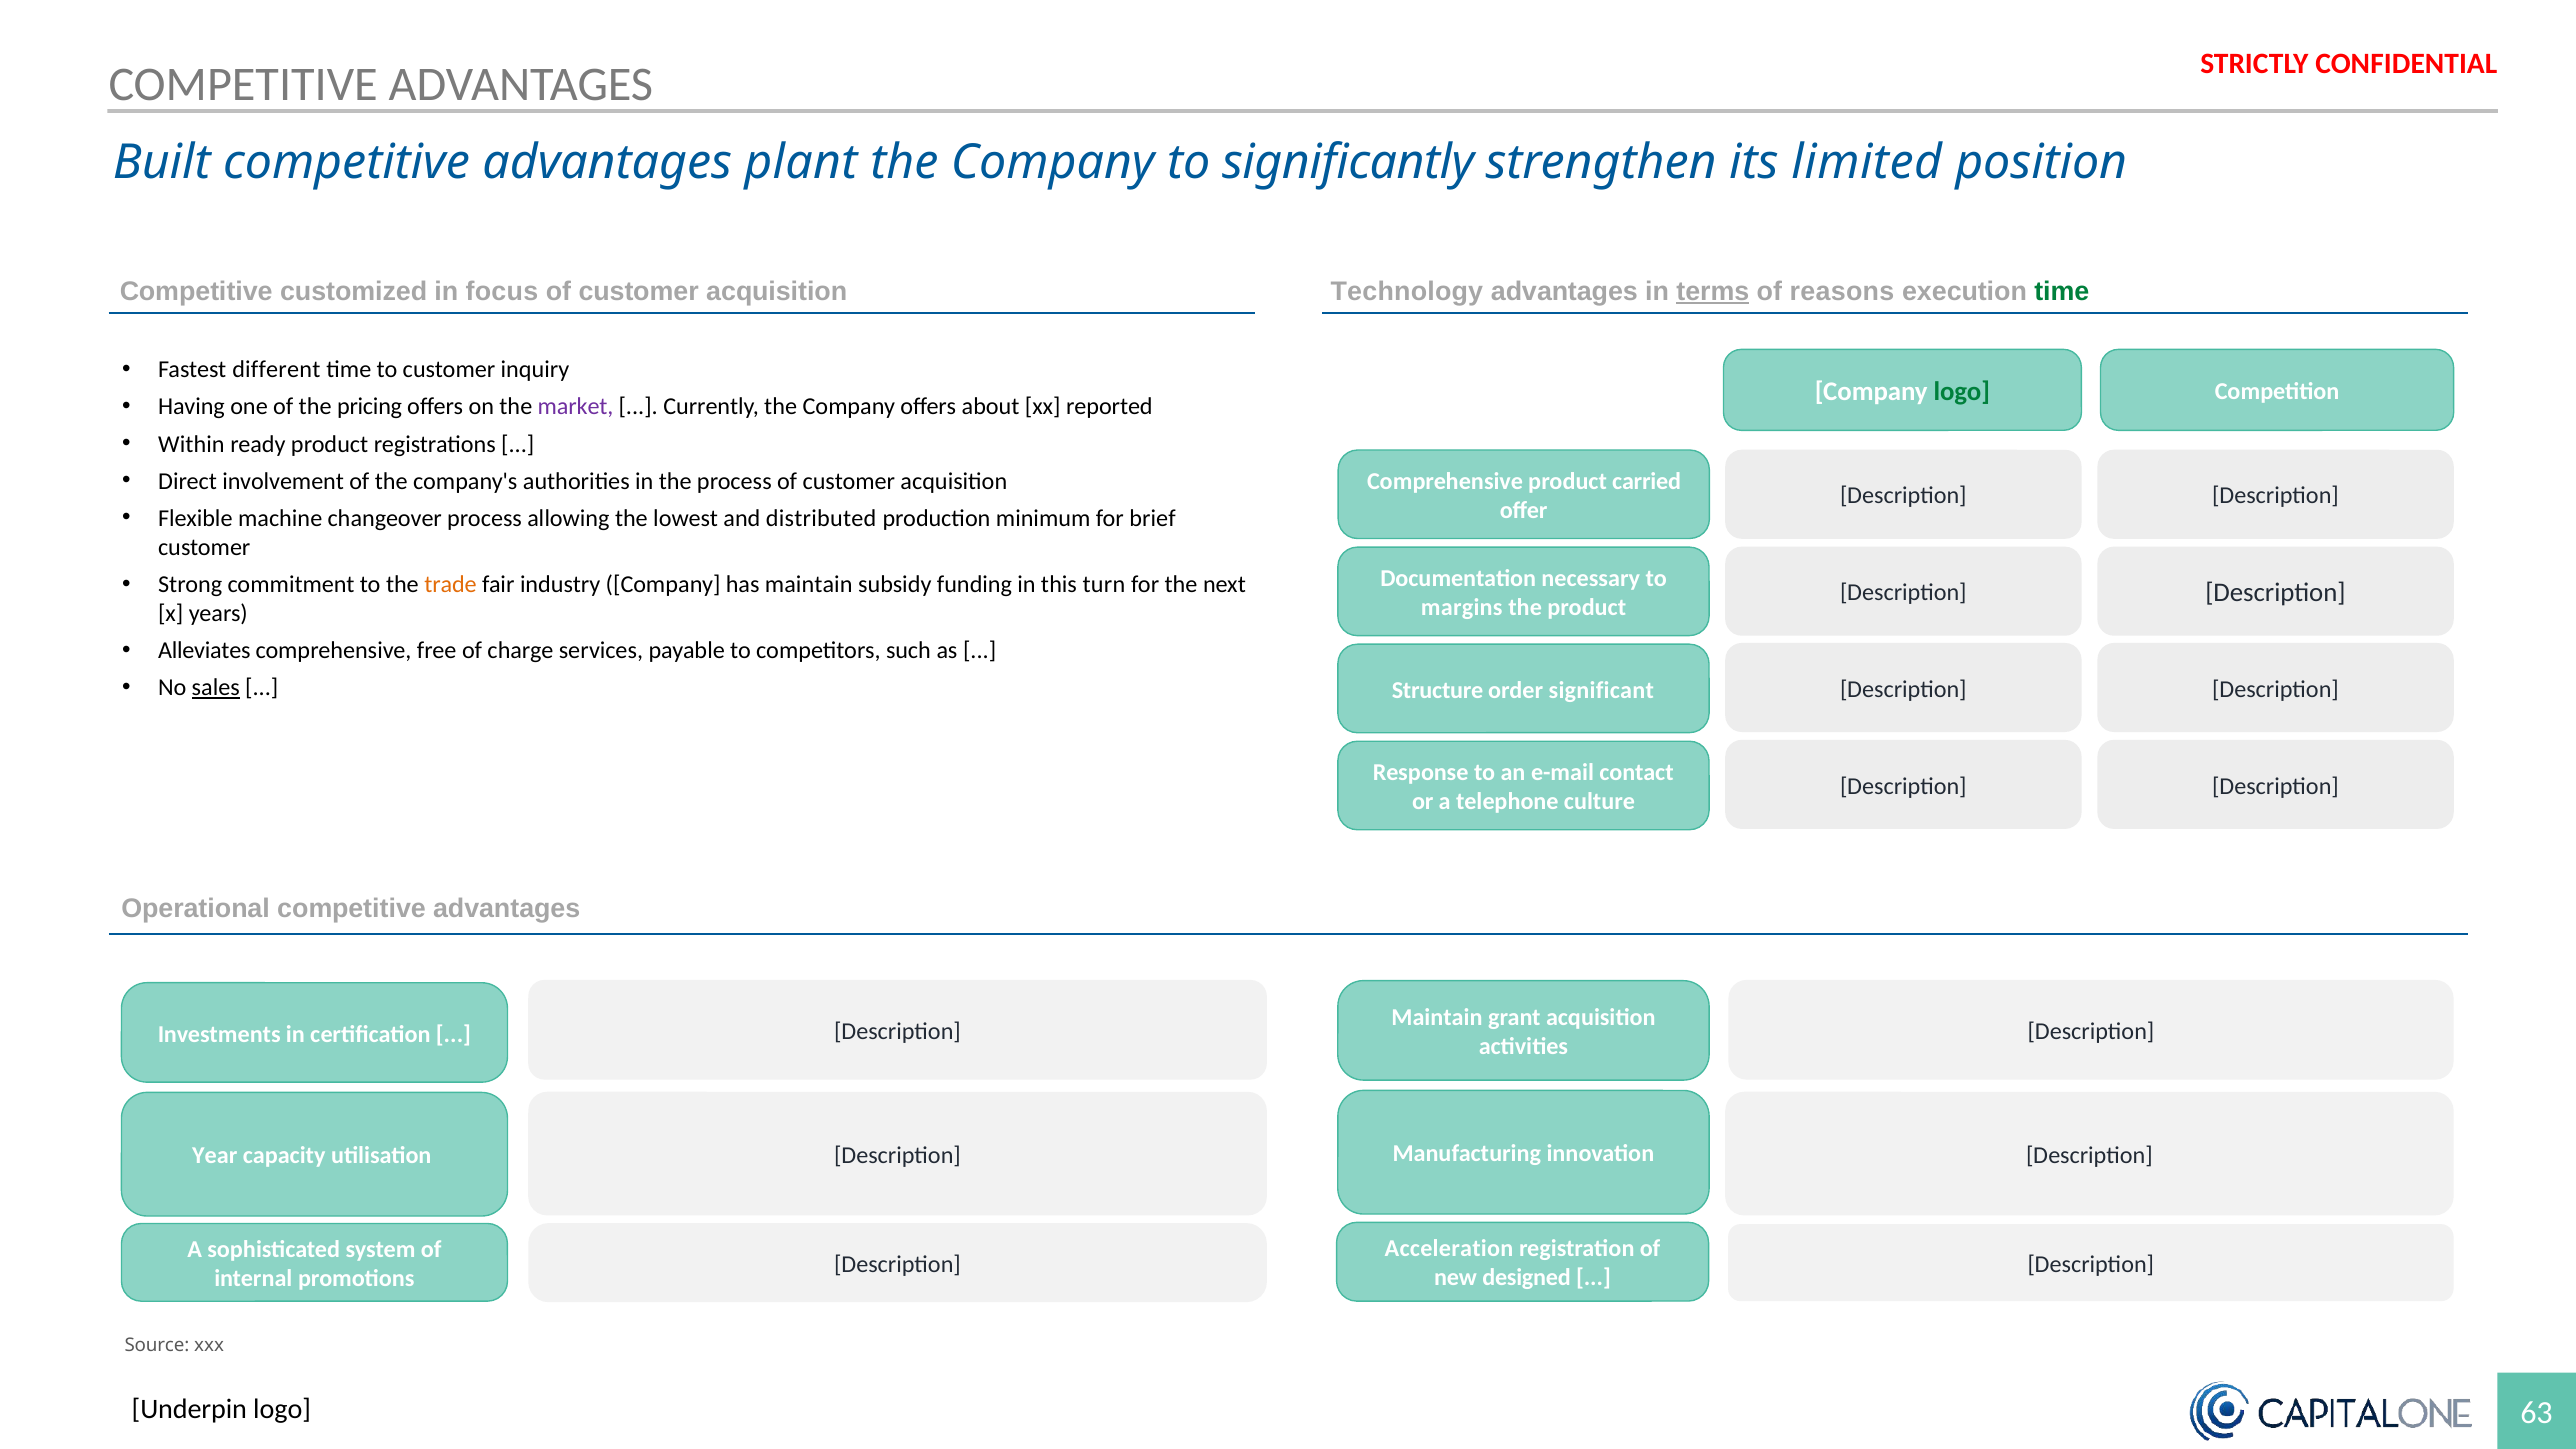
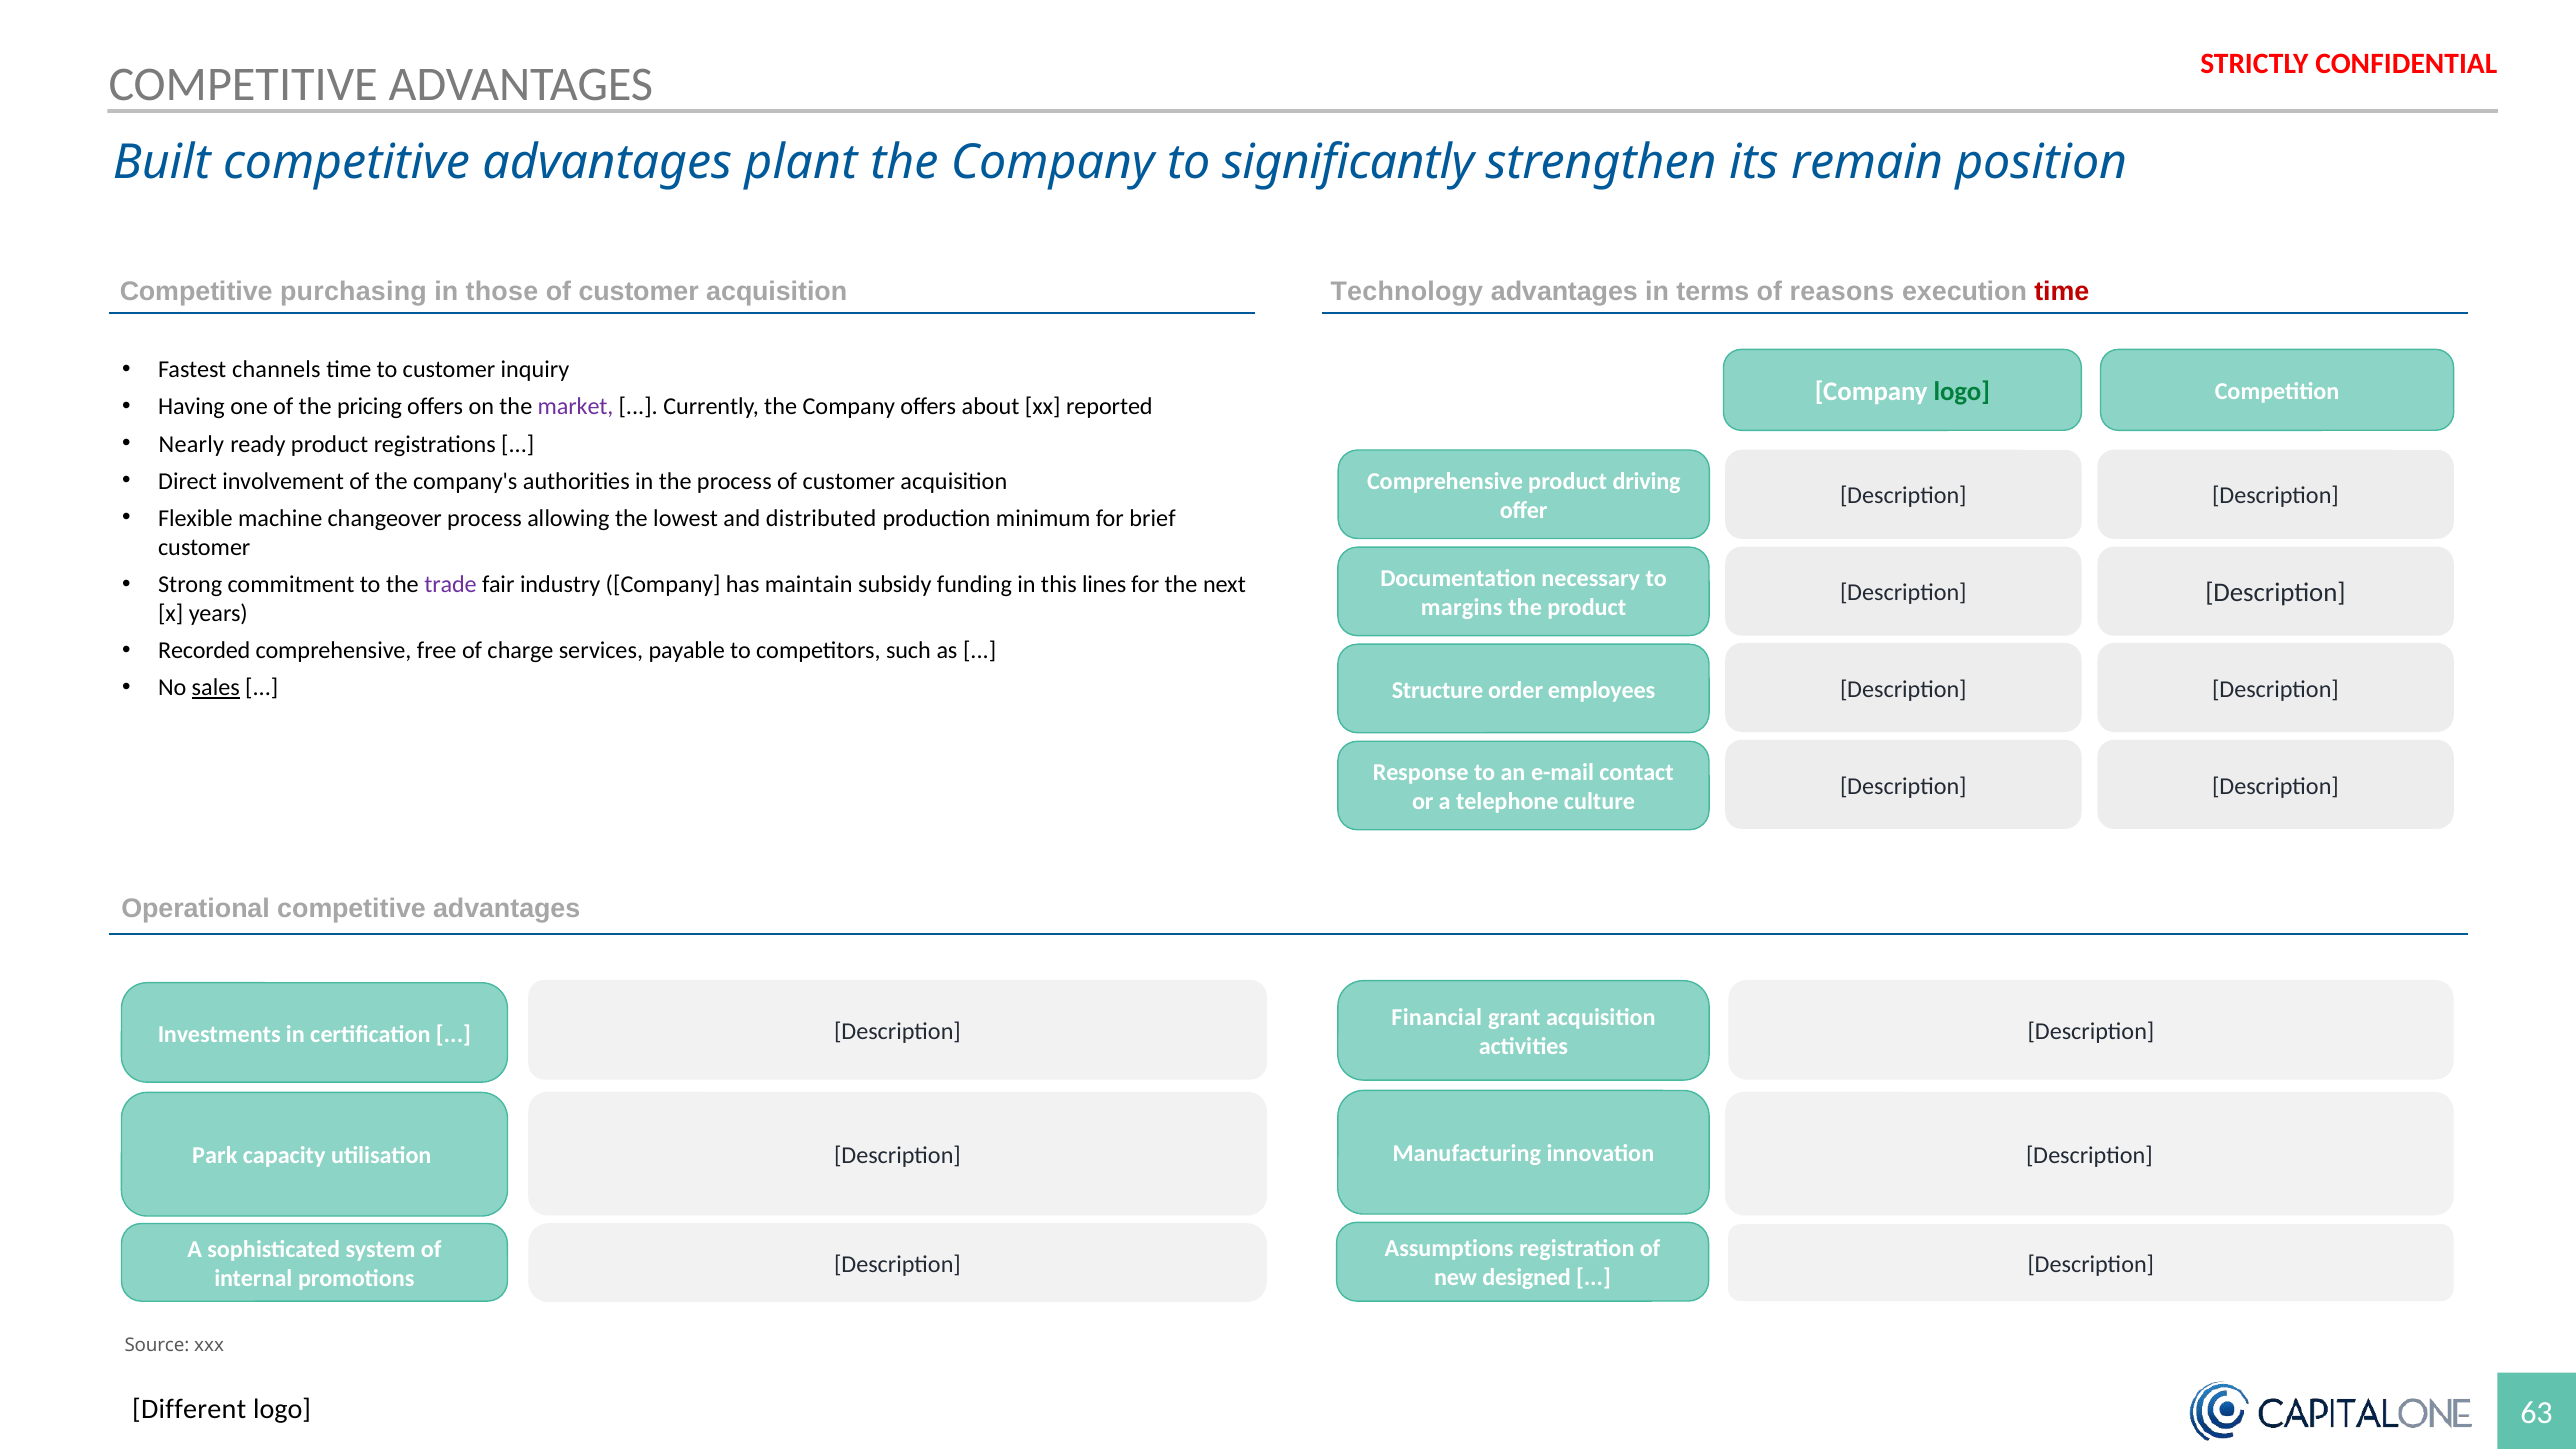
limited: limited -> remain (1867, 163)
customized: customized -> purchasing (353, 292)
focus: focus -> those (502, 292)
terms underline: present -> none (1713, 292)
time colour: green -> red (2062, 292)
different: different -> channels (276, 370)
Within: Within -> Nearly (191, 444)
carried: carried -> driving (1647, 481)
trade colour: orange -> purple (451, 584)
turn: turn -> lines (1104, 584)
Alleviates: Alleviates -> Recorded (204, 651)
significant: significant -> employees (1602, 690)
Maintain: Maintain -> Financial (1437, 1017)
Year: Year -> Park (215, 1156)
Acceleration: Acceleration -> Assumptions (1449, 1249)
Underpin: Underpin -> Different (189, 1409)
